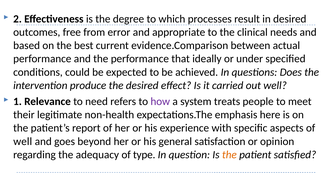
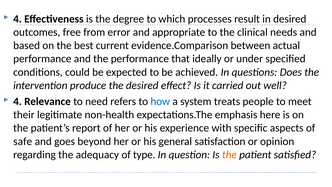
2: 2 -> 4 (18, 19)
1: 1 -> 4 (18, 101)
how colour: purple -> blue (160, 101)
well: well -> safe (23, 141)
